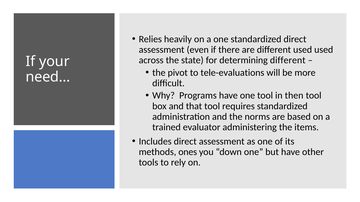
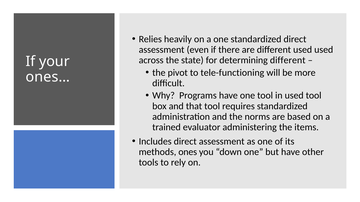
tele-evaluations: tele-evaluations -> tele-functioning (232, 73)
need…: need… -> ones… (48, 77)
in then: then -> used (294, 96)
